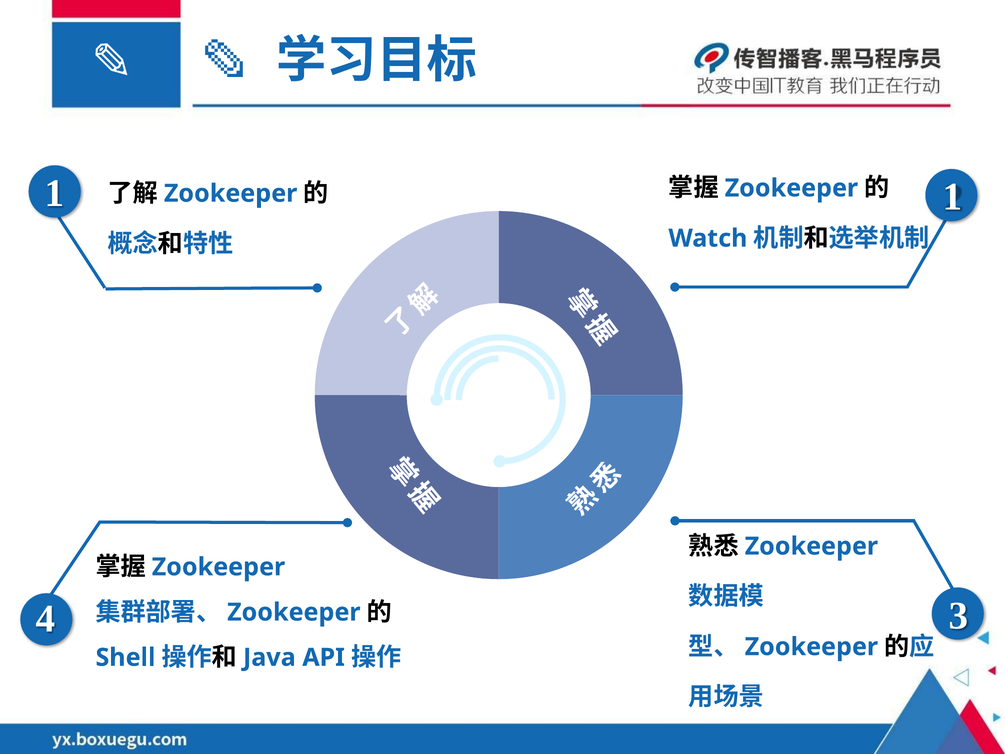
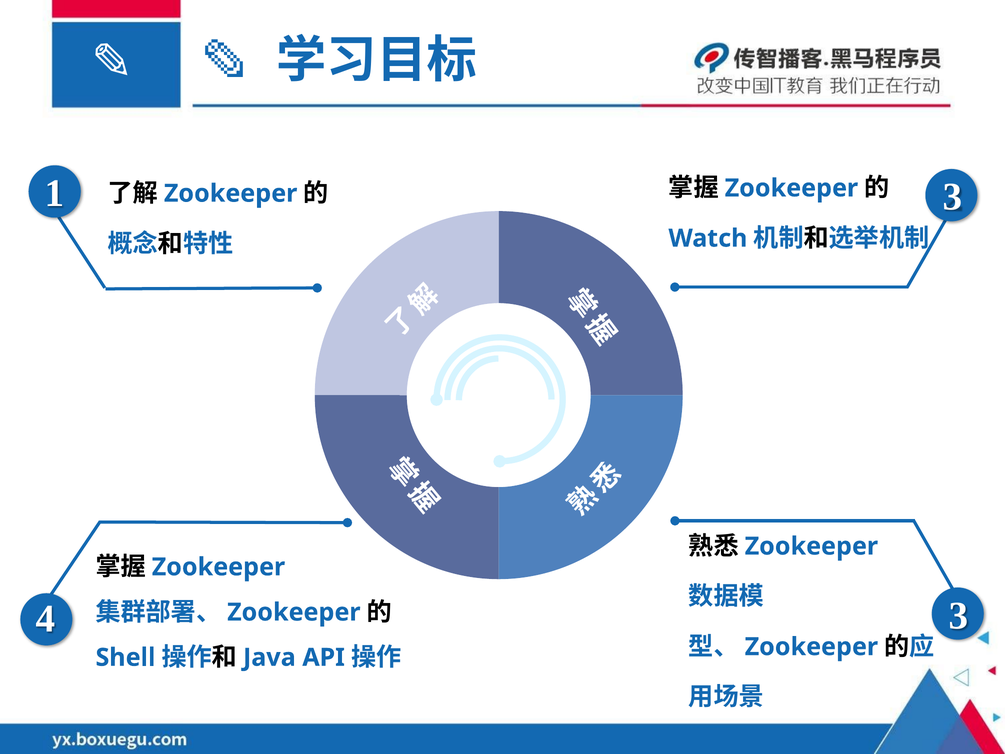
1 1: 1 -> 3 (953, 197)
